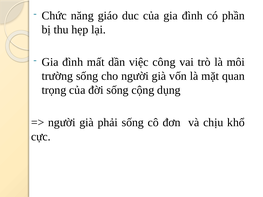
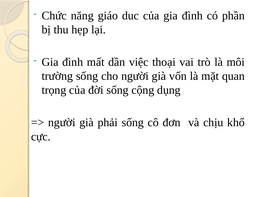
công: công -> thoại (164, 62)
